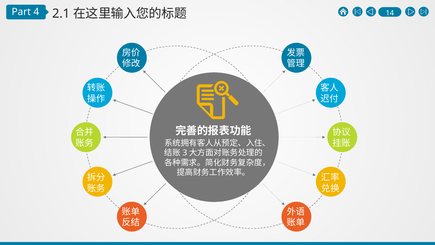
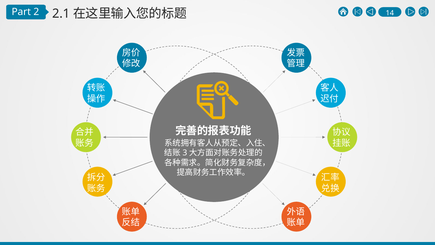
4: 4 -> 2 (36, 12)
